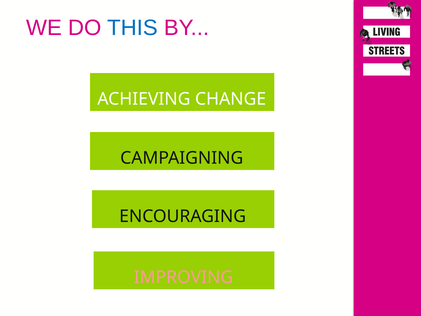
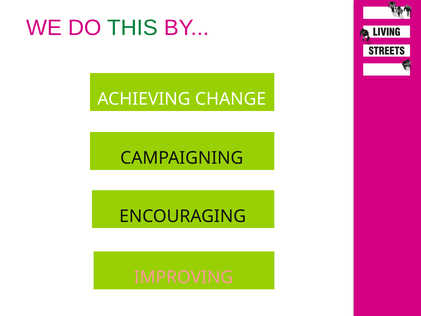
THIS colour: blue -> green (132, 28)
